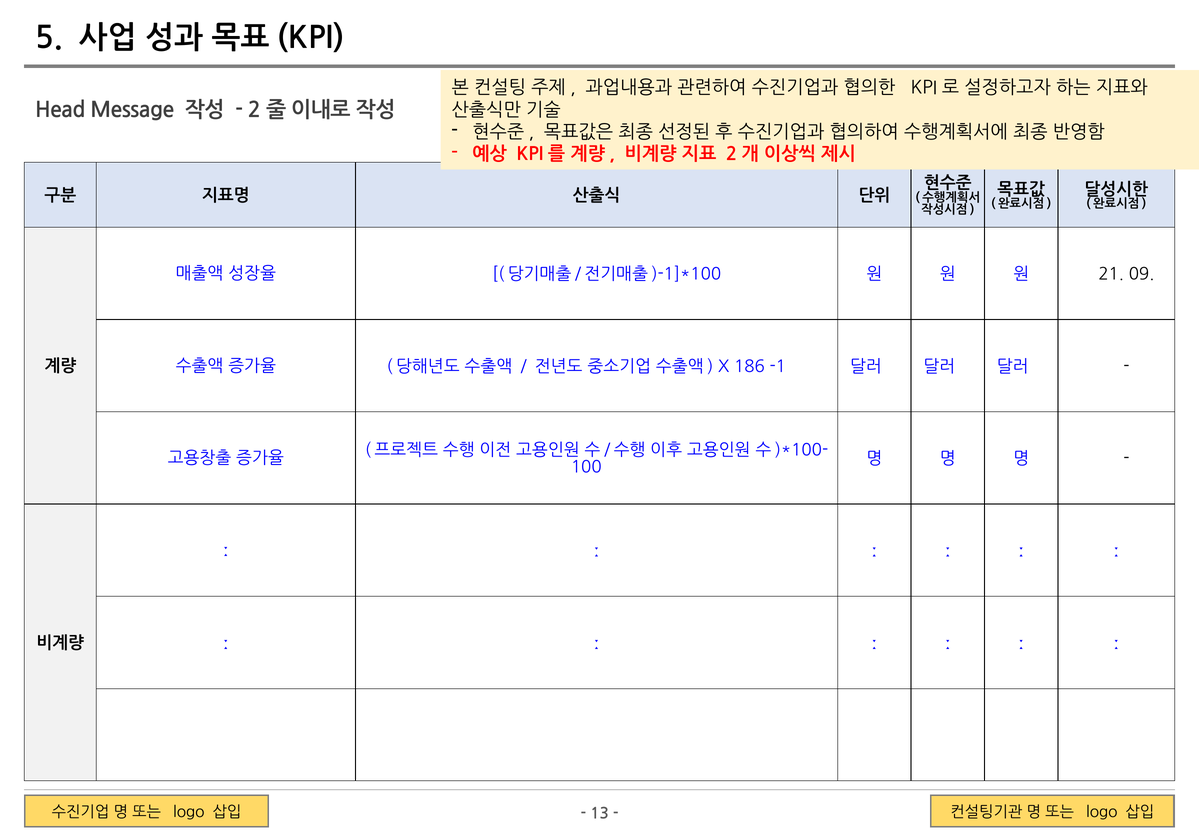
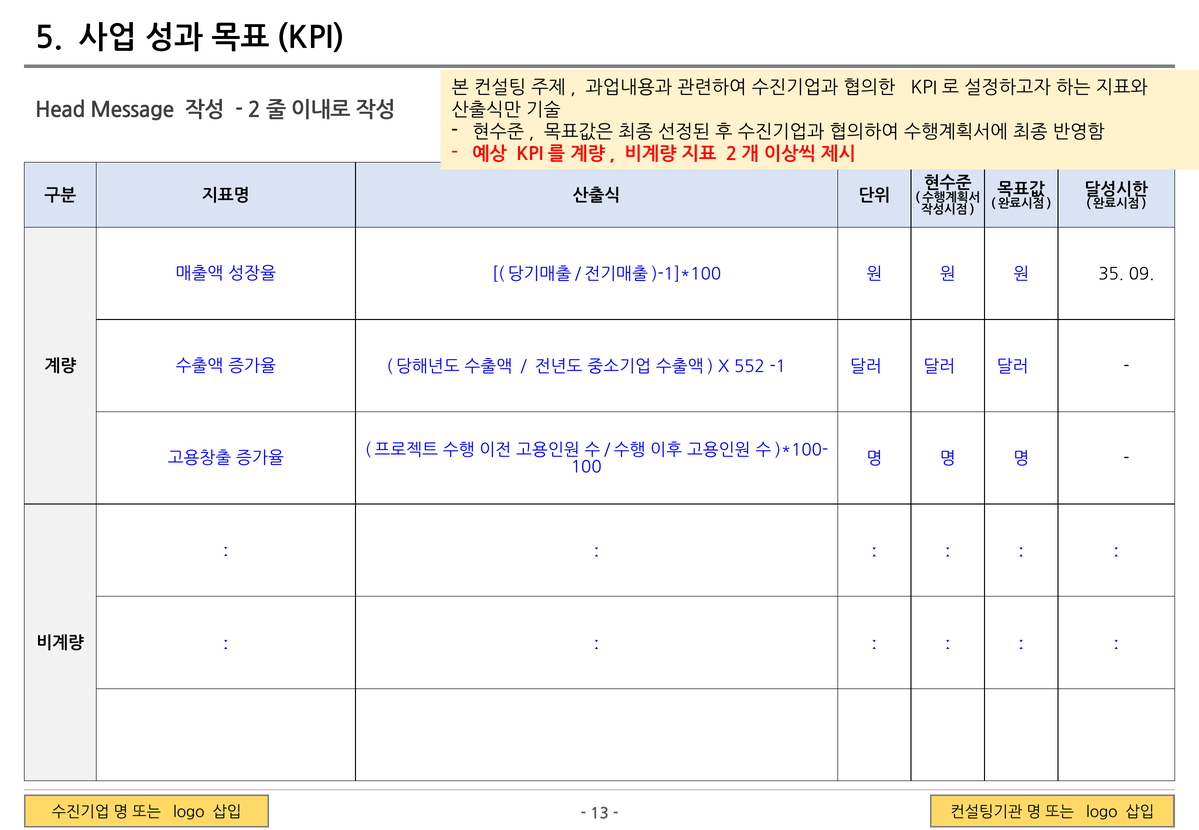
21: 21 -> 35 (1111, 274)
186: 186 -> 552 (749, 367)
